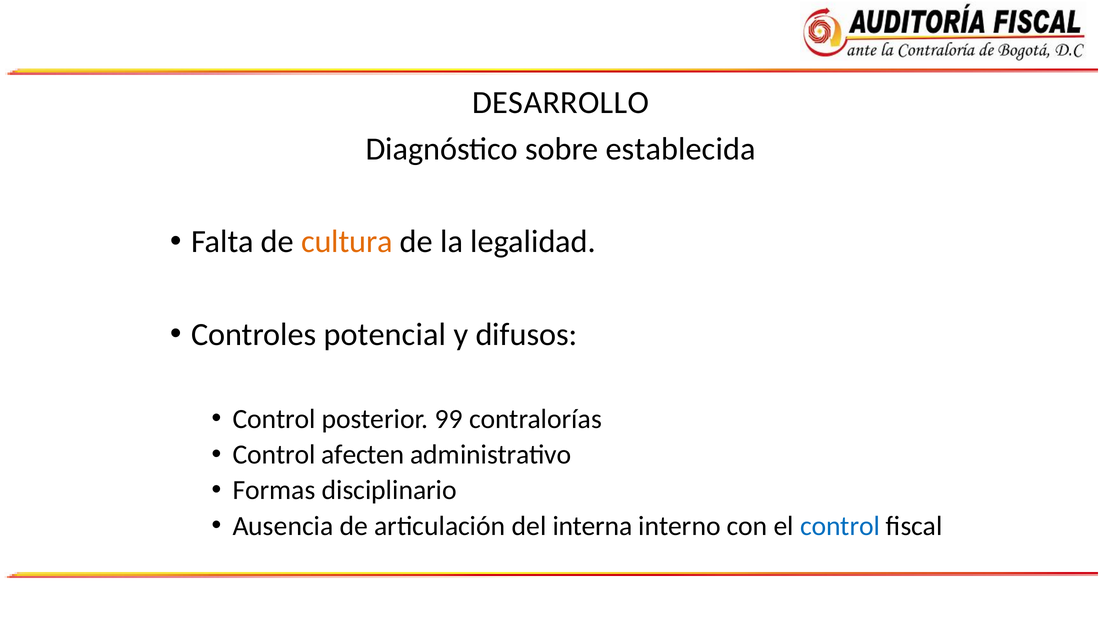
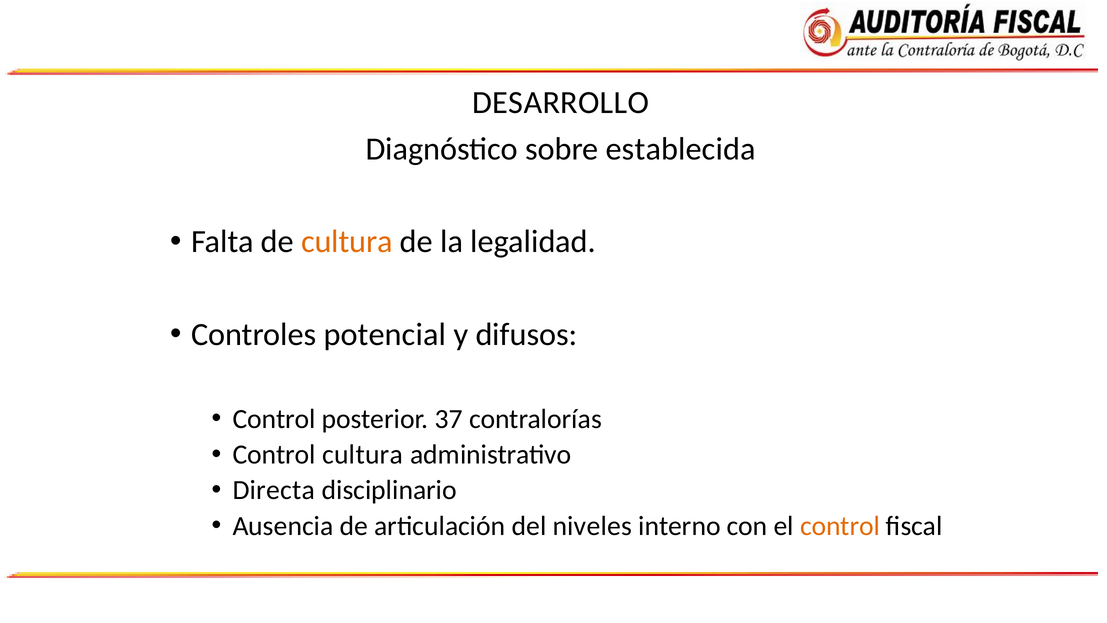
99: 99 -> 37 (449, 419)
Control afecten: afecten -> cultura (363, 454)
Formas: Formas -> Directa (274, 490)
interna: interna -> niveles (592, 526)
control colour: blue -> orange (840, 526)
